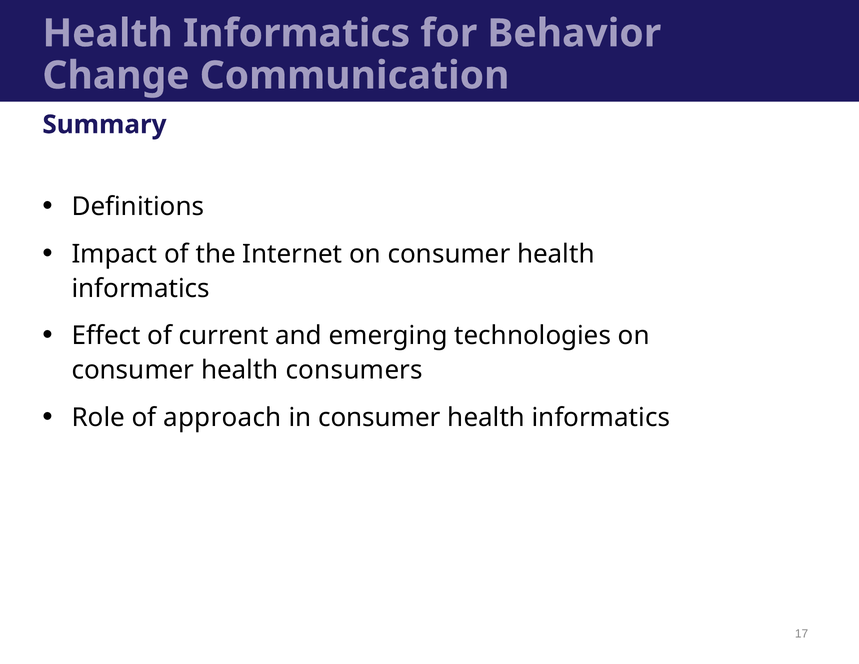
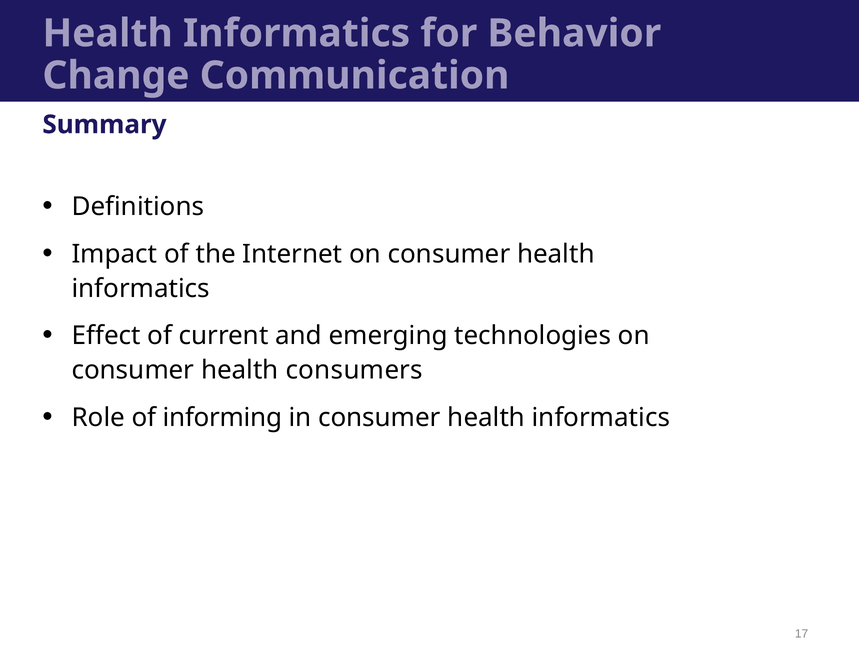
approach: approach -> informing (223, 417)
